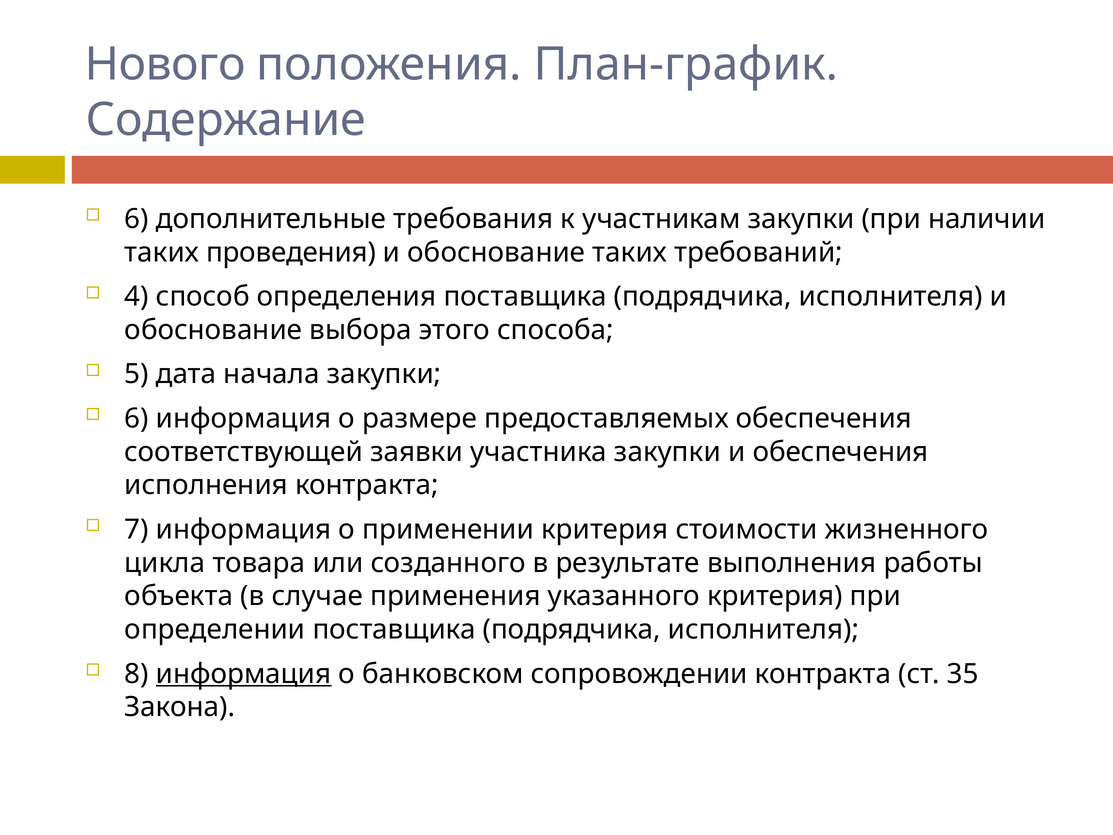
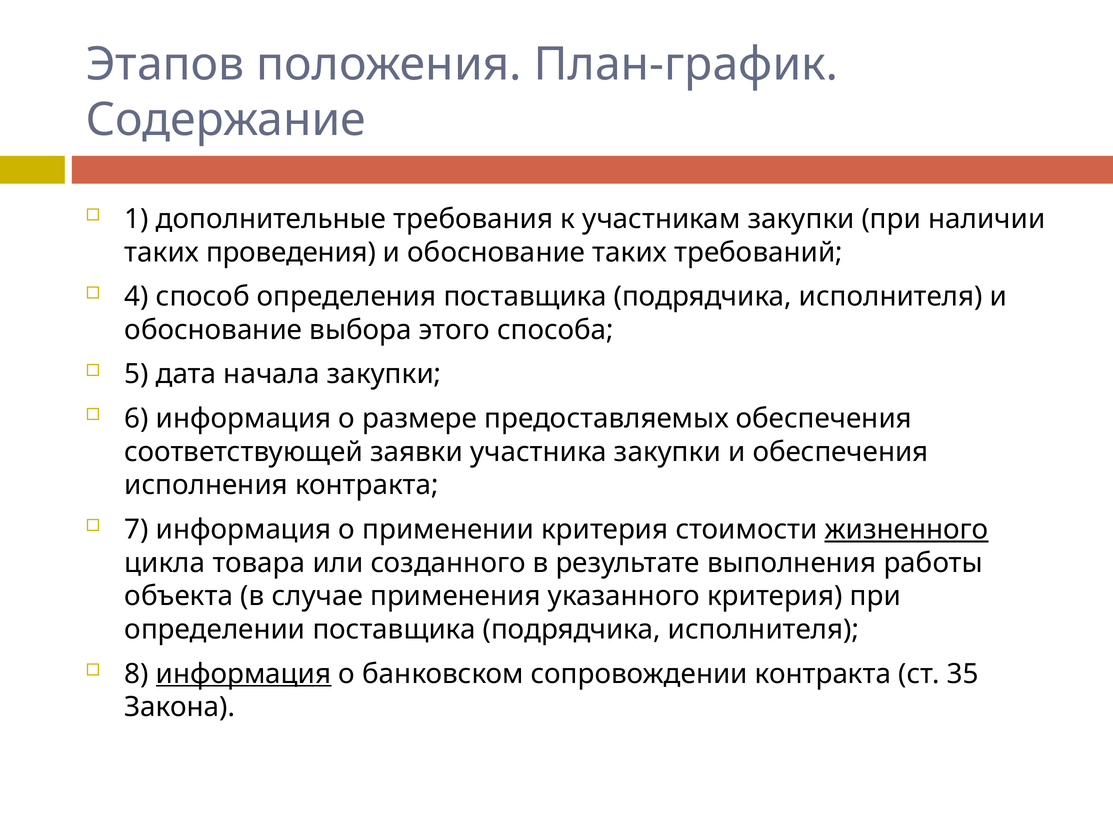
Нового: Нового -> Этапов (165, 64)
6: 6 -> 1 (137, 219)
жизненного underline: none -> present (907, 529)
